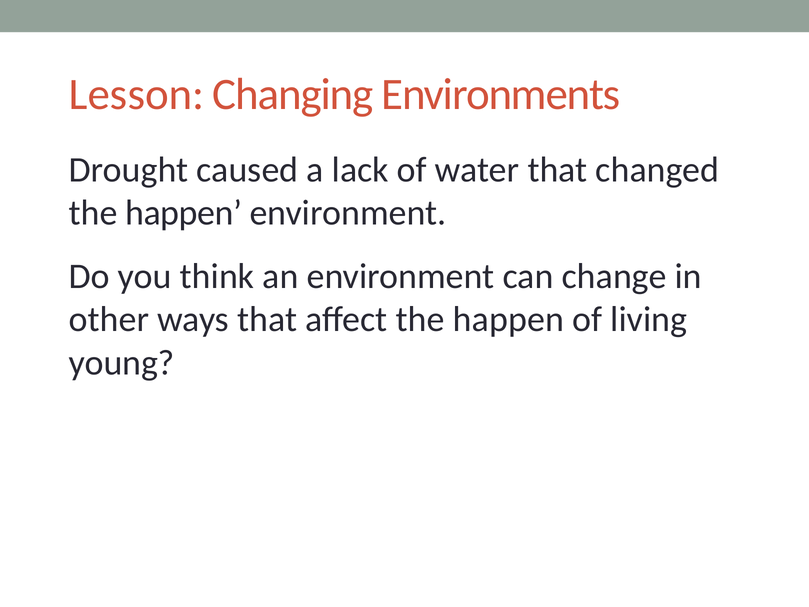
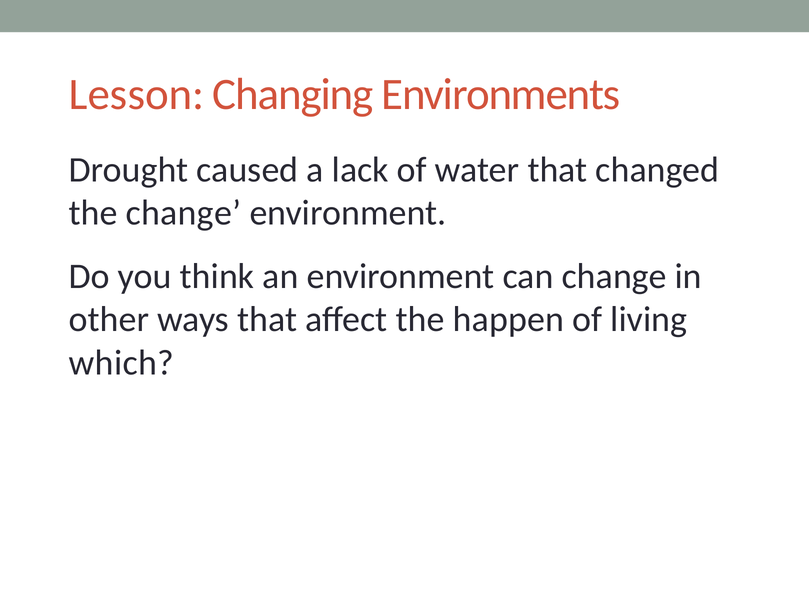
happen: happen -> change (183, 213)
young: young -> which (121, 363)
